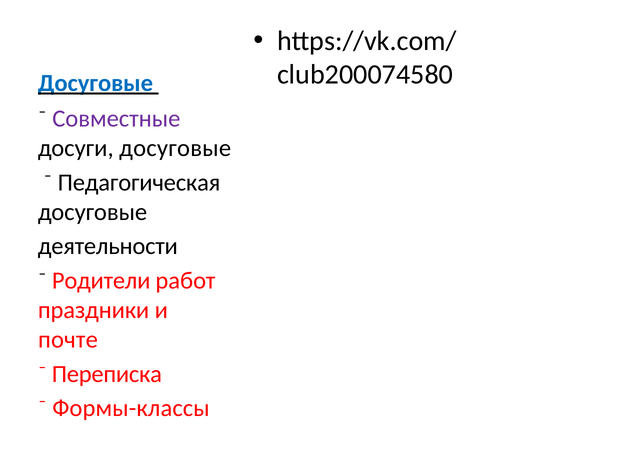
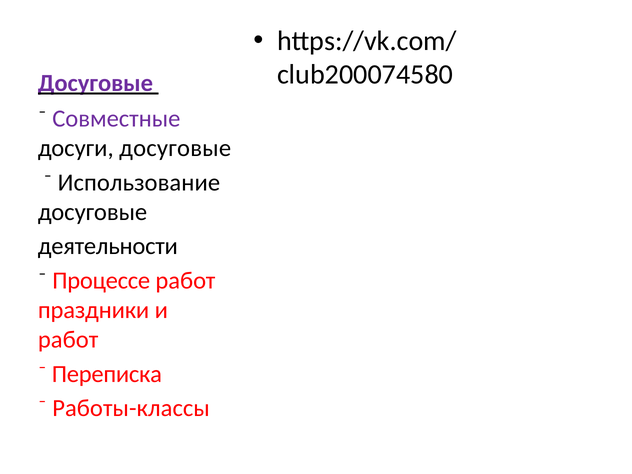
Досуговые colour: blue -> purple (95, 83)
Педагогическая: Педагогическая -> Использование (139, 183)
Родители: Родители -> Процессе (101, 281)
почте: почте -> работ (68, 340)
Формы-классы: Формы-классы -> Работы-классы (131, 408)
